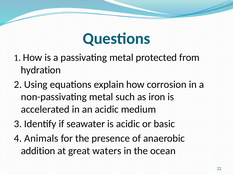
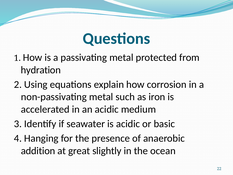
Animals: Animals -> Hanging (41, 138)
waters: waters -> slightly (107, 151)
